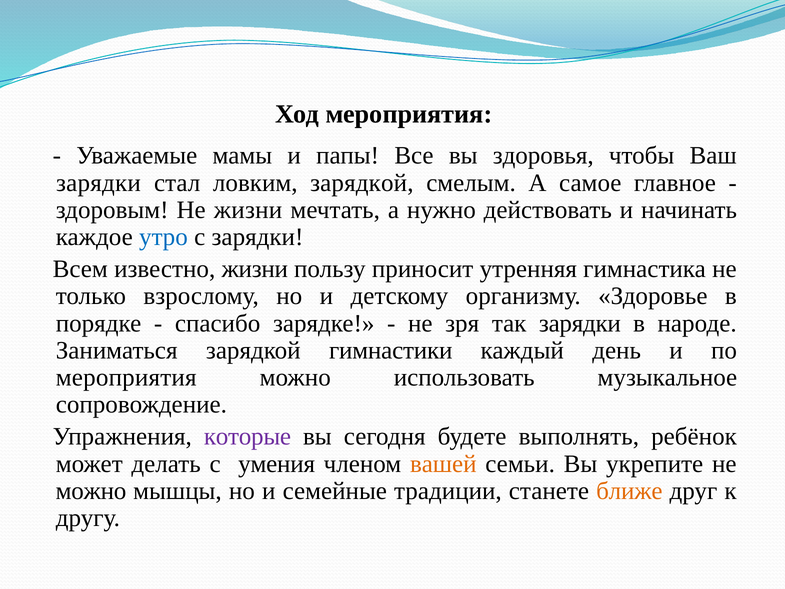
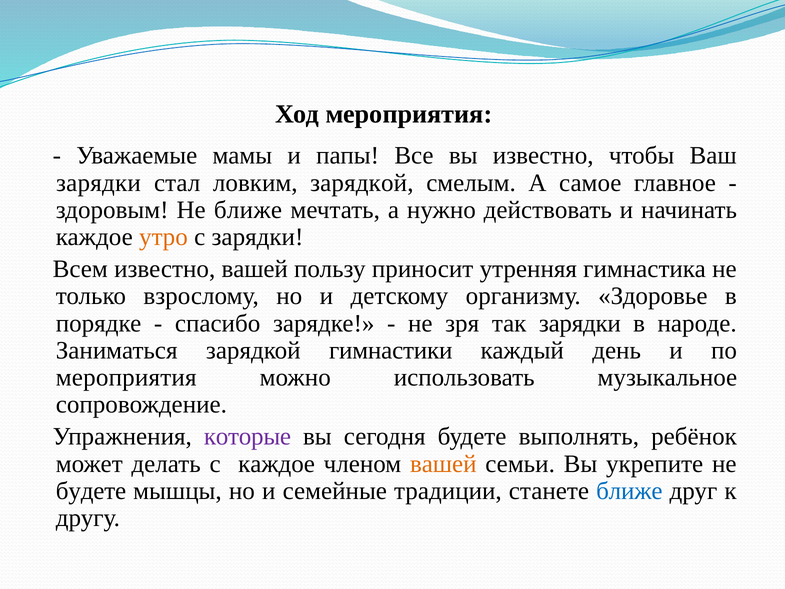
вы здоровья: здоровья -> известно (543, 156)
Не жизни: жизни -> ближе (248, 210)
утро colour: blue -> orange (163, 237)
известно жизни: жизни -> вашей (255, 269)
с умения: умения -> каждое (277, 464)
можно: можно -> будете (91, 491)
ближе colour: orange -> blue (629, 491)
